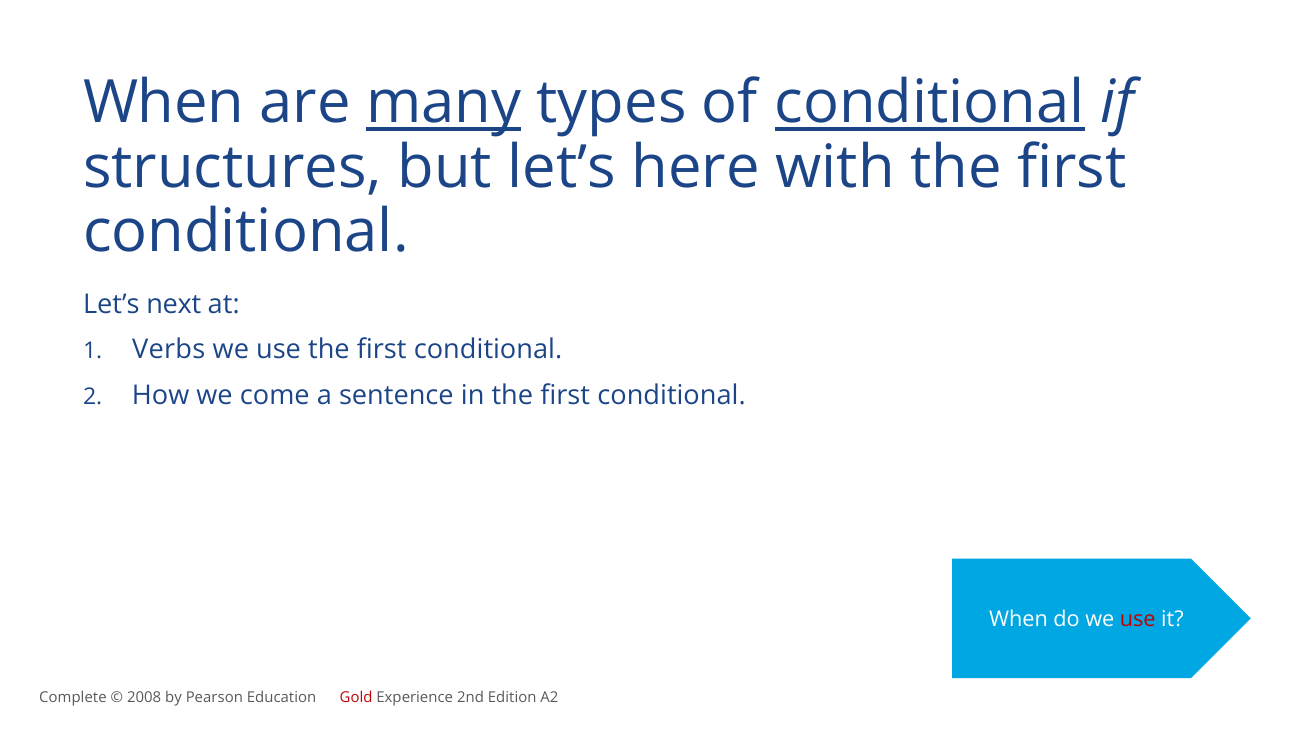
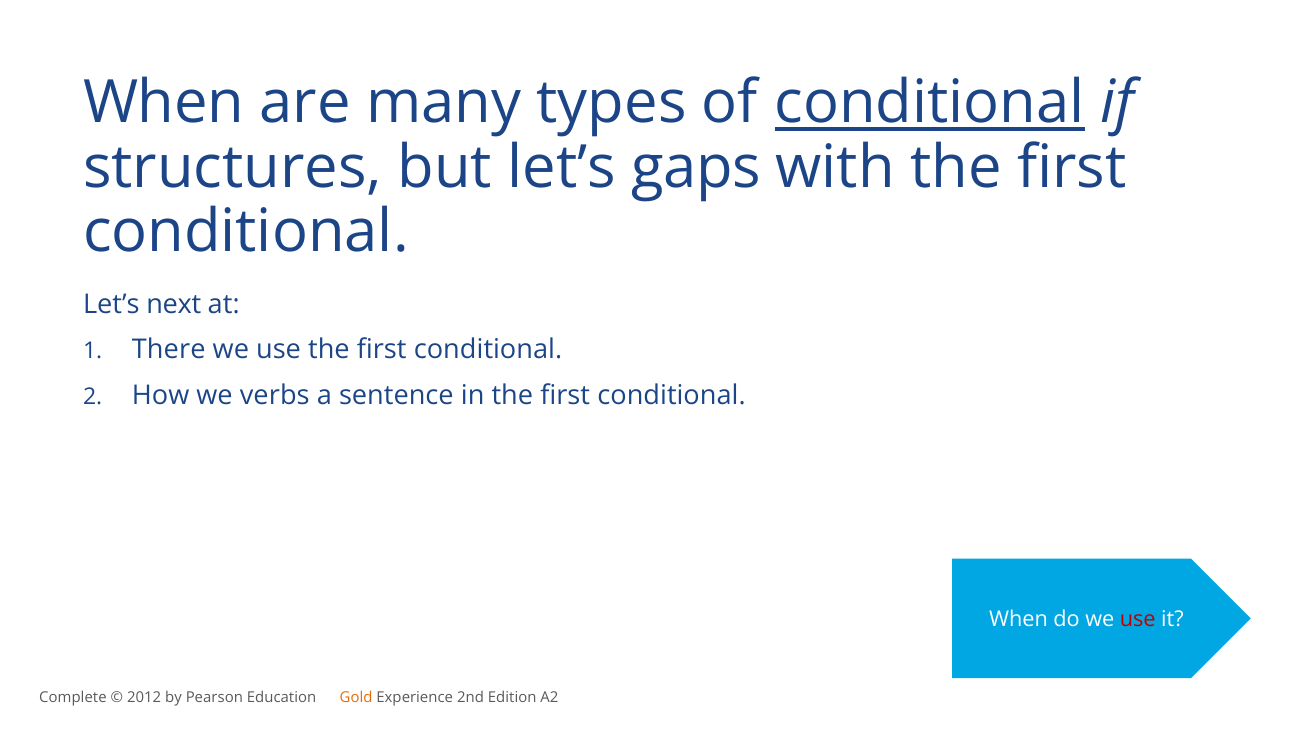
many underline: present -> none (444, 103)
here: here -> gaps (696, 168)
Verbs: Verbs -> There (169, 350)
come: come -> verbs (275, 396)
2008: 2008 -> 2012 (144, 698)
Gold colour: red -> orange (356, 698)
